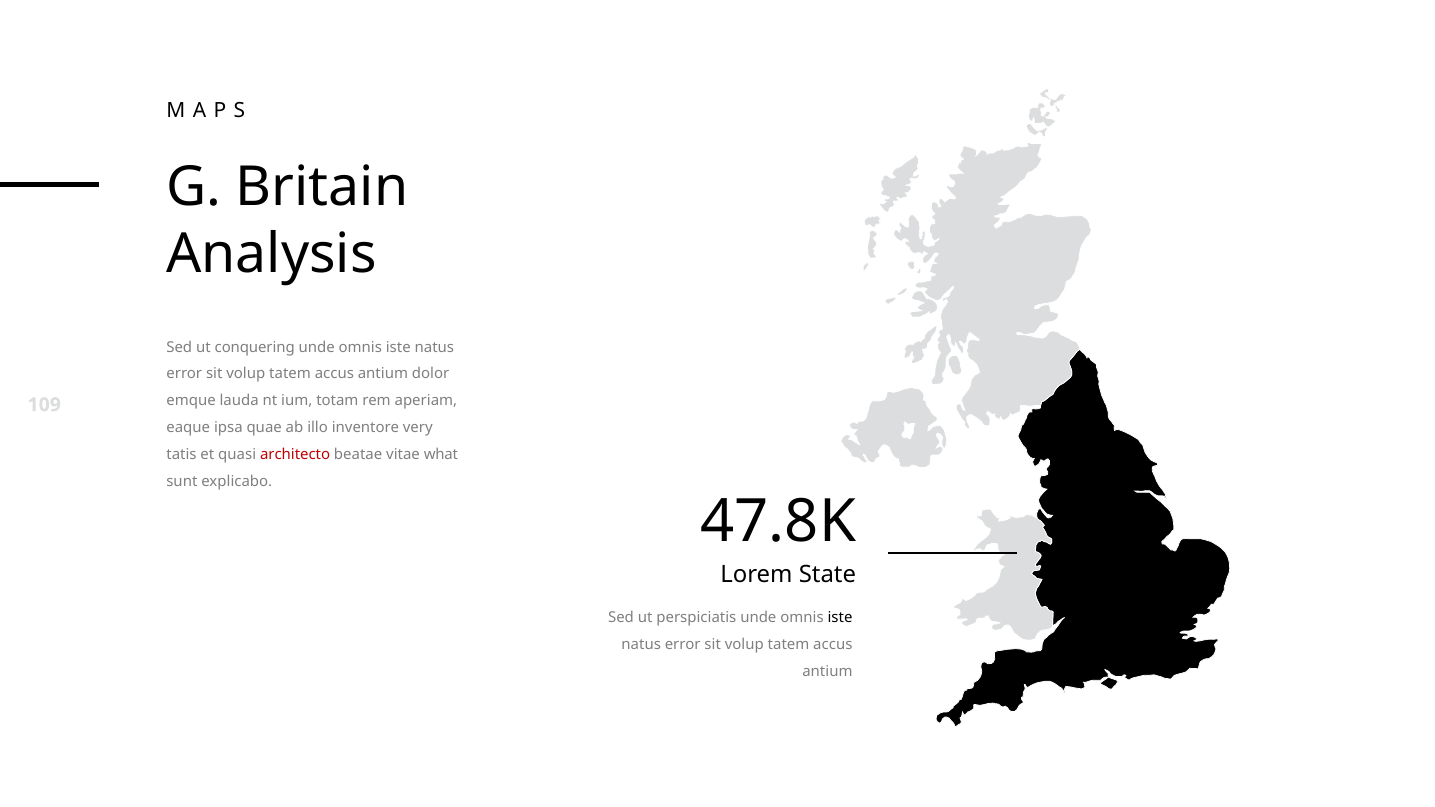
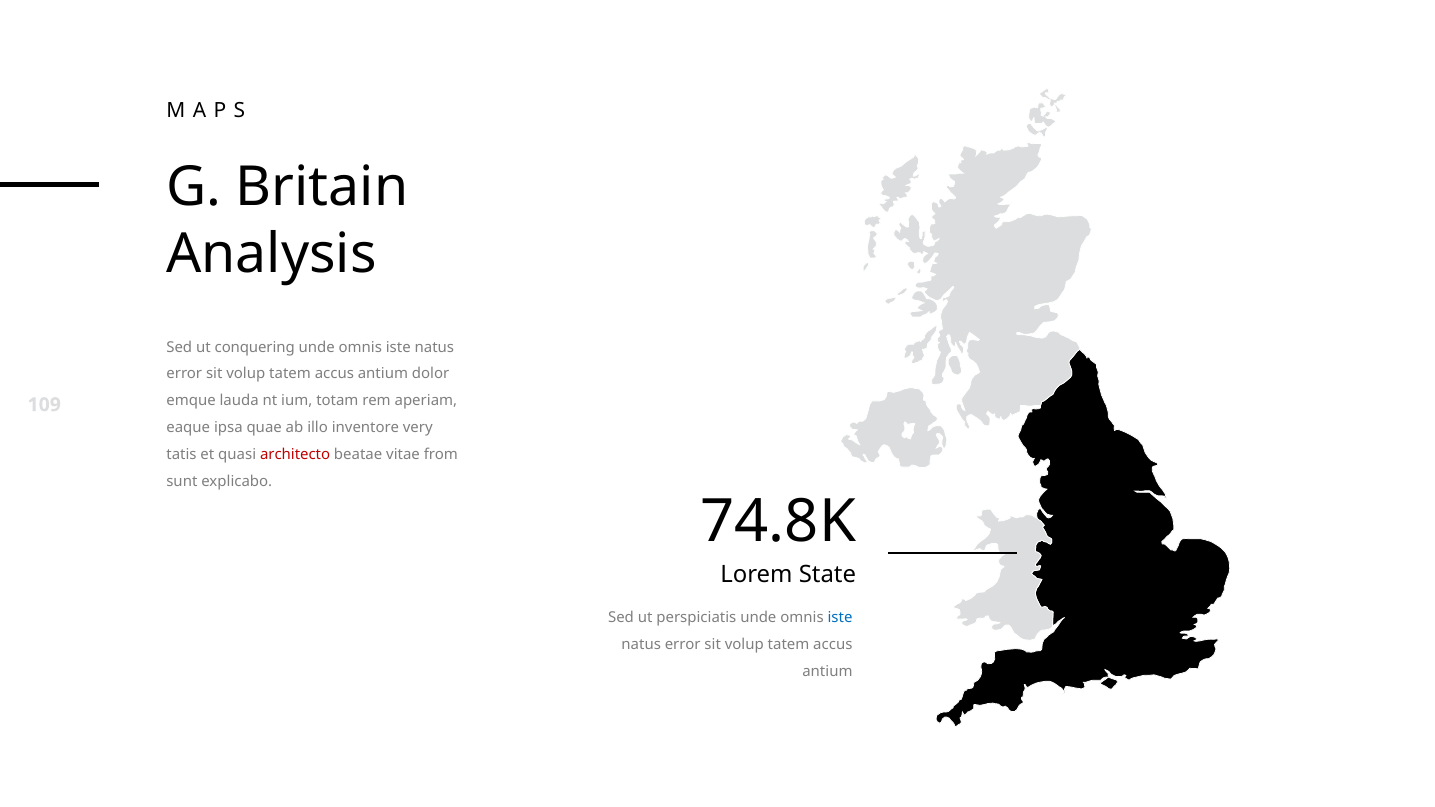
what: what -> from (441, 455)
47.8K: 47.8K -> 74.8K (778, 522)
iste colour: black -> blue (840, 618)
